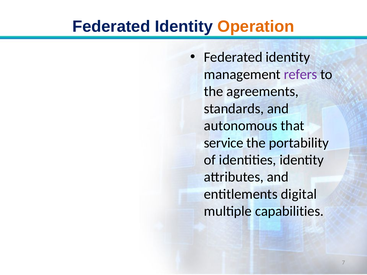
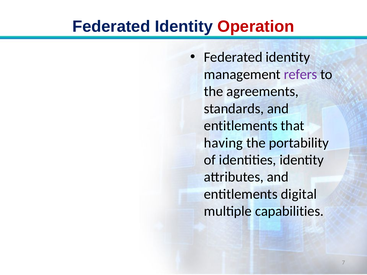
Operation colour: orange -> red (256, 27)
autonomous: autonomous -> entitlements (241, 126)
service: service -> having (223, 143)
